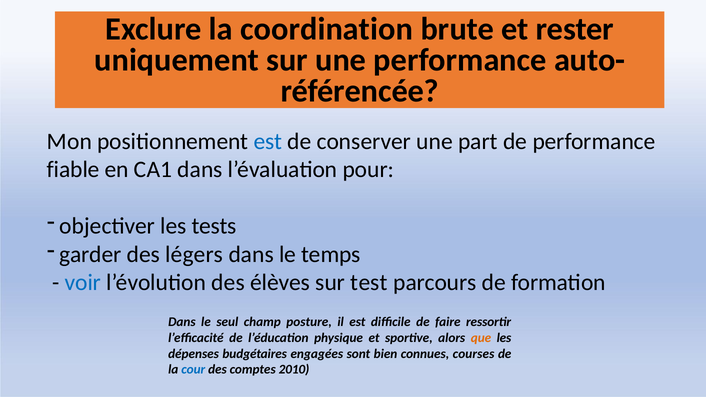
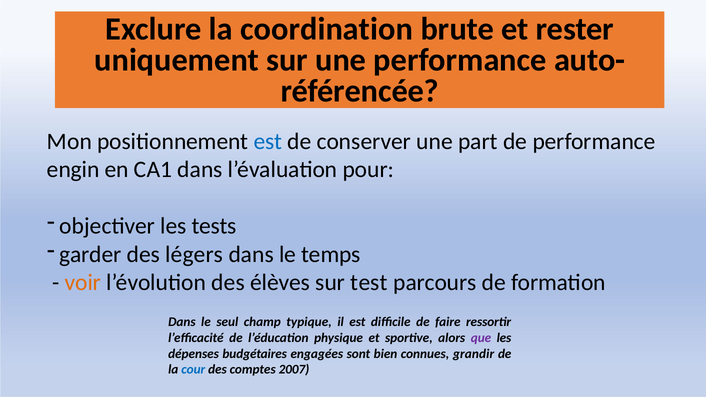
fiable: fiable -> engin (73, 170)
voir colour: blue -> orange (83, 283)
posture: posture -> typique (309, 322)
que colour: orange -> purple (481, 338)
courses: courses -> grandir (474, 354)
2010: 2010 -> 2007 (294, 370)
